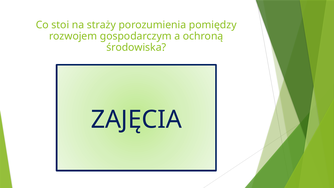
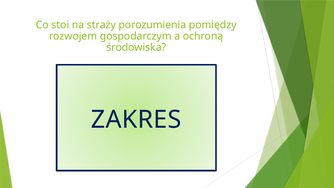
ZAJĘCIA: ZAJĘCIA -> ZAKRES (136, 120)
